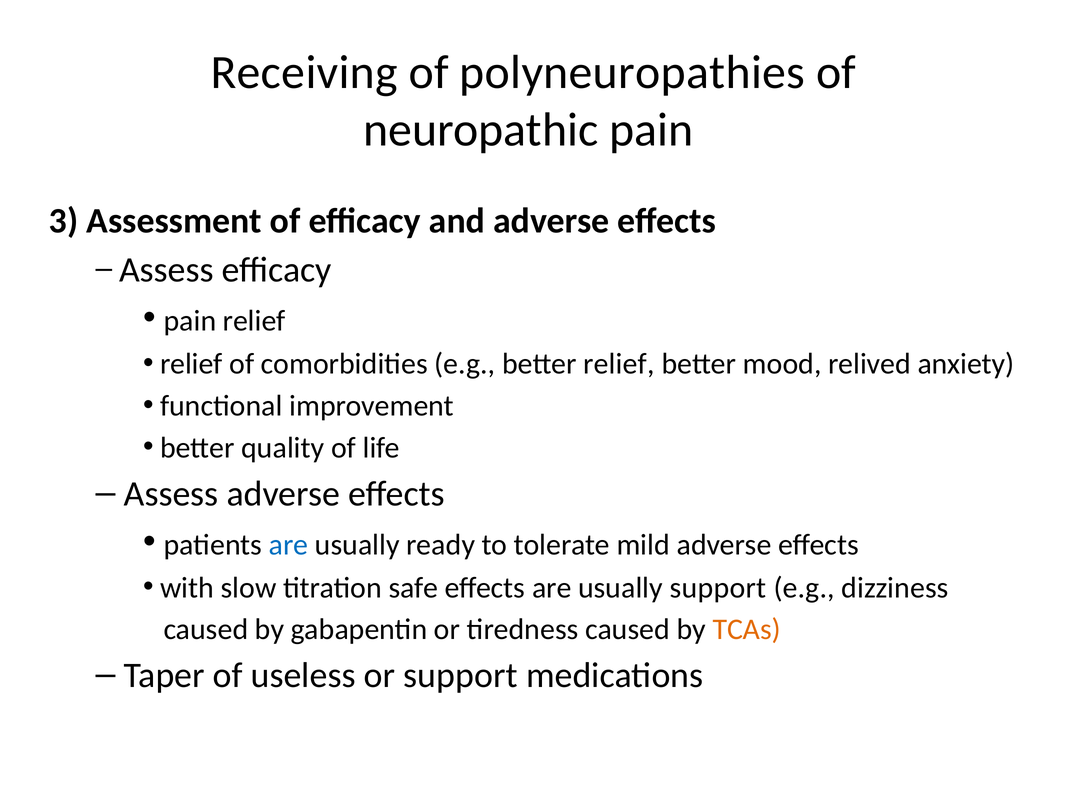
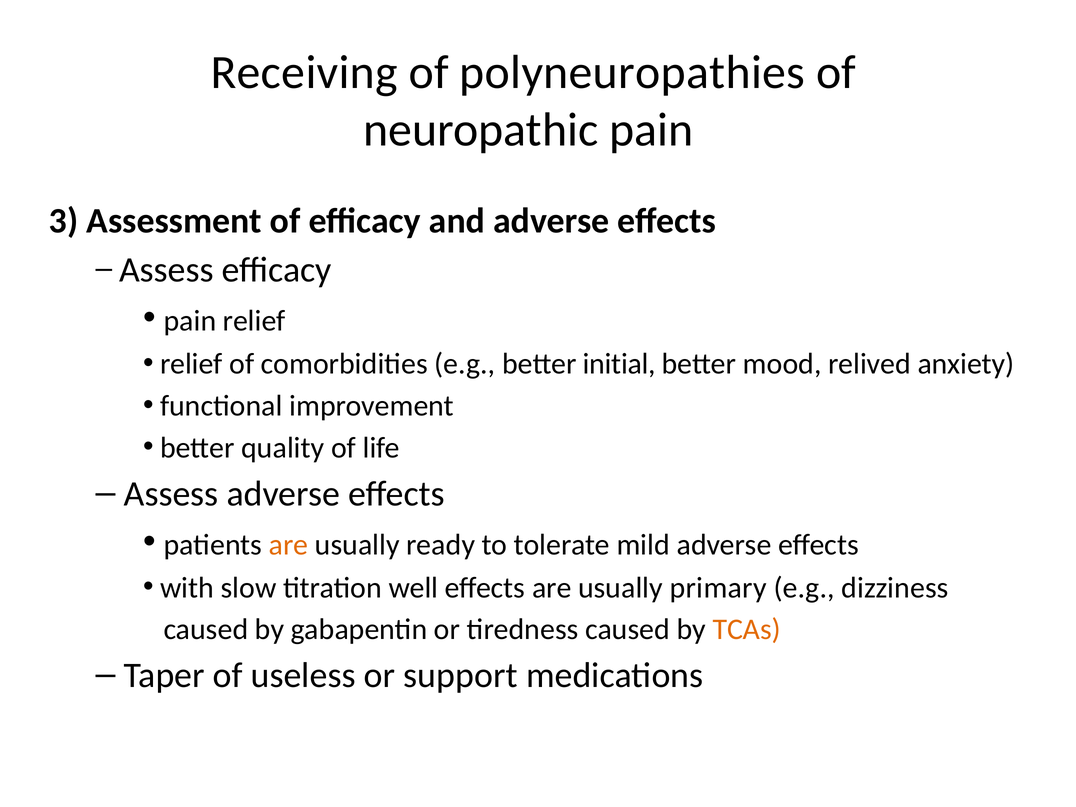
better relief: relief -> initial (619, 364)
are colour: blue -> orange (289, 545)
safe: safe -> well (413, 588)
usually support: support -> primary (718, 588)
